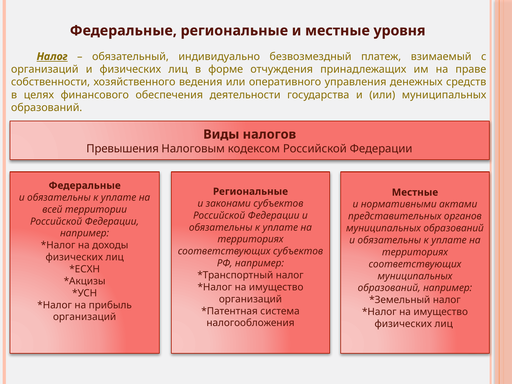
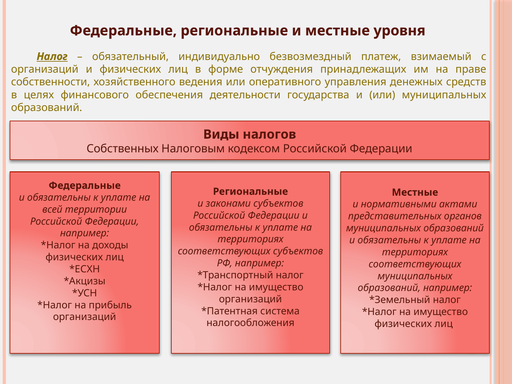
Превышения: Превышения -> Собственных (123, 149)
